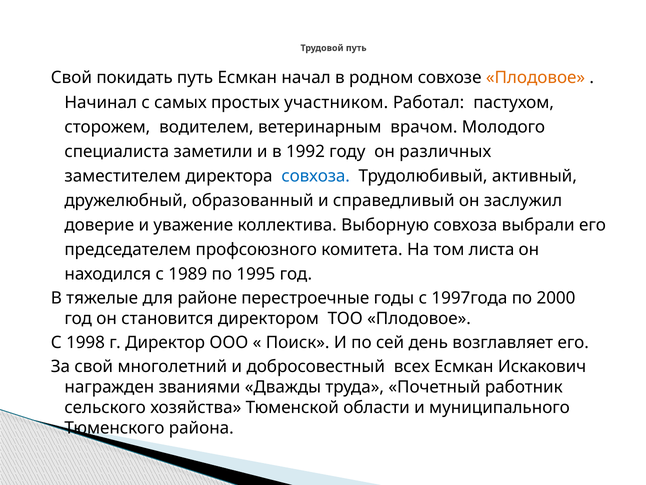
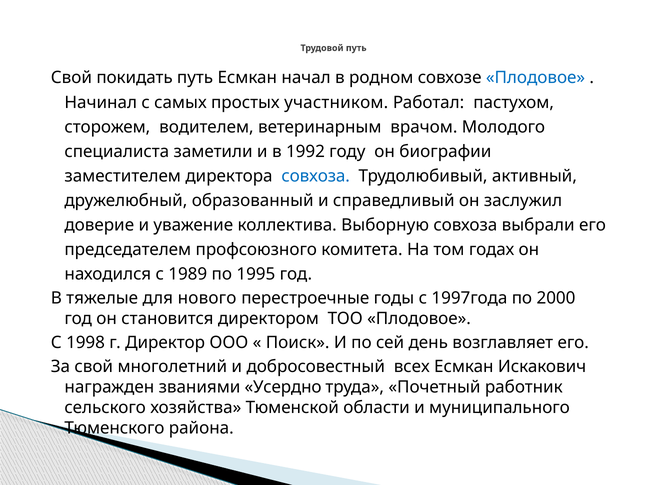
Плодовое colour: orange -> blue (536, 78)
различных: различных -> биографии (445, 151)
листа: листа -> годах (492, 249)
районе: районе -> нового (207, 298)
Дважды: Дважды -> Усердно (283, 387)
